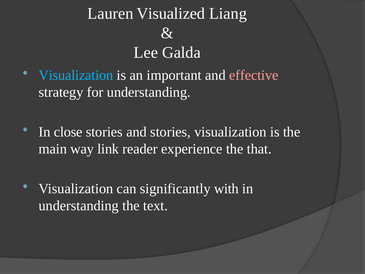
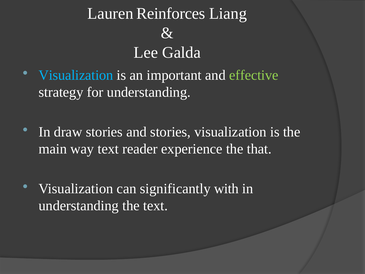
Visualized: Visualized -> Reinforces (171, 14)
effective colour: pink -> light green (254, 75)
close: close -> draw (68, 132)
way link: link -> text (108, 149)
